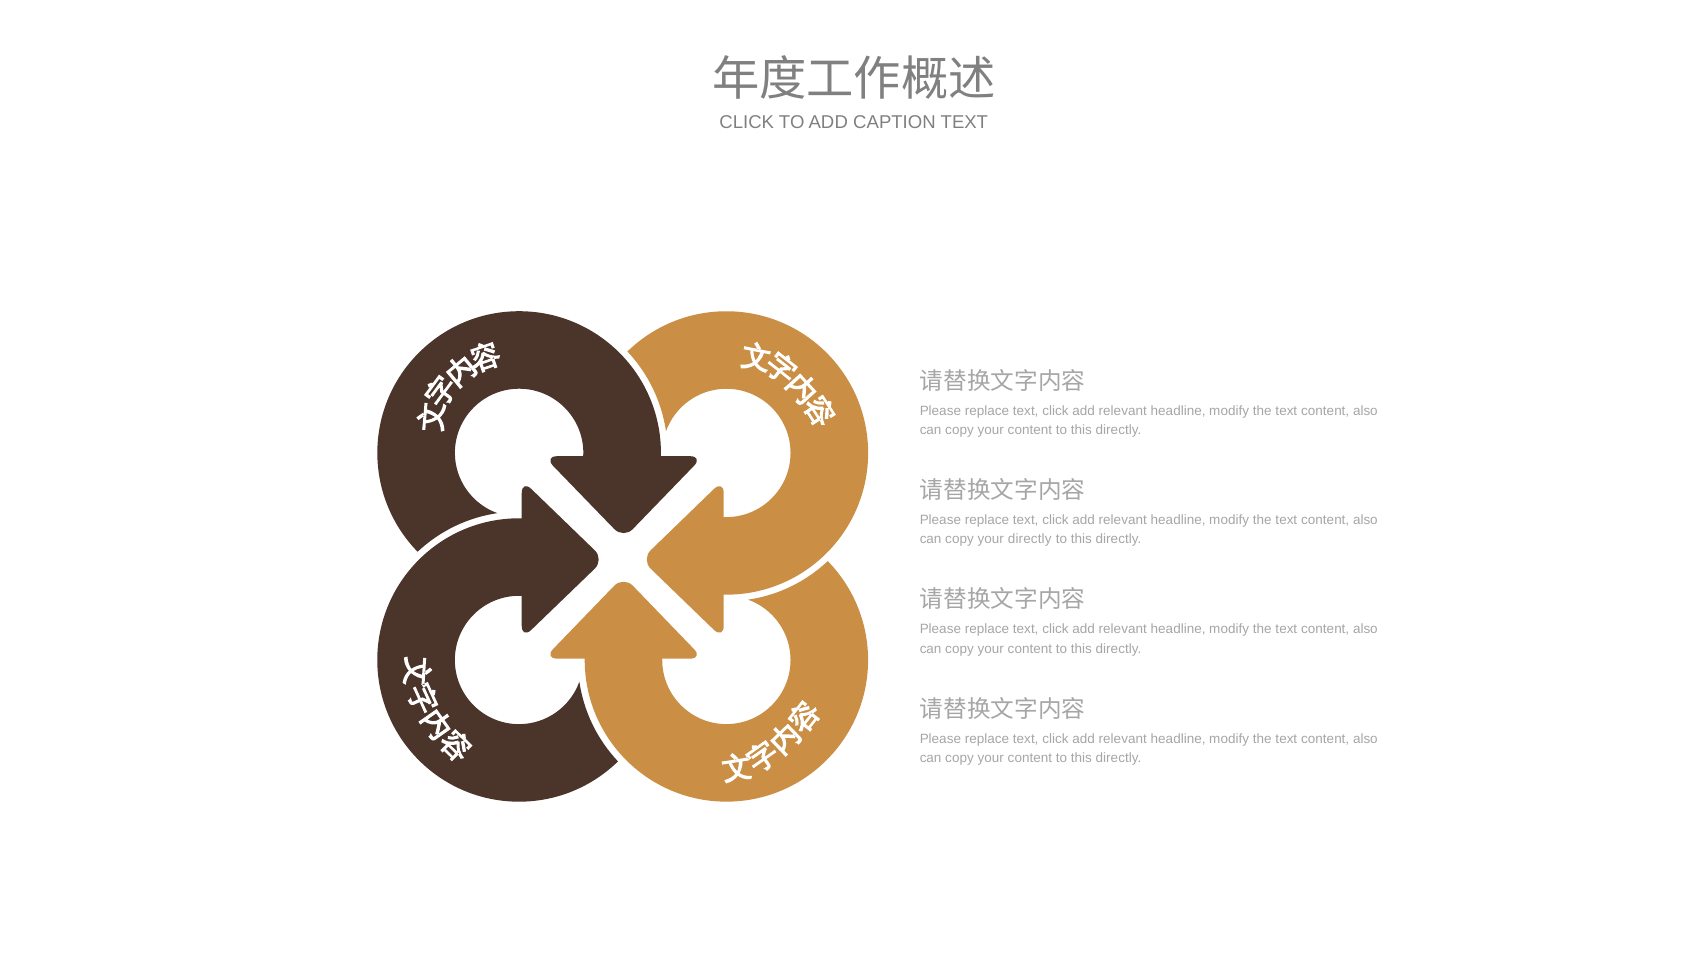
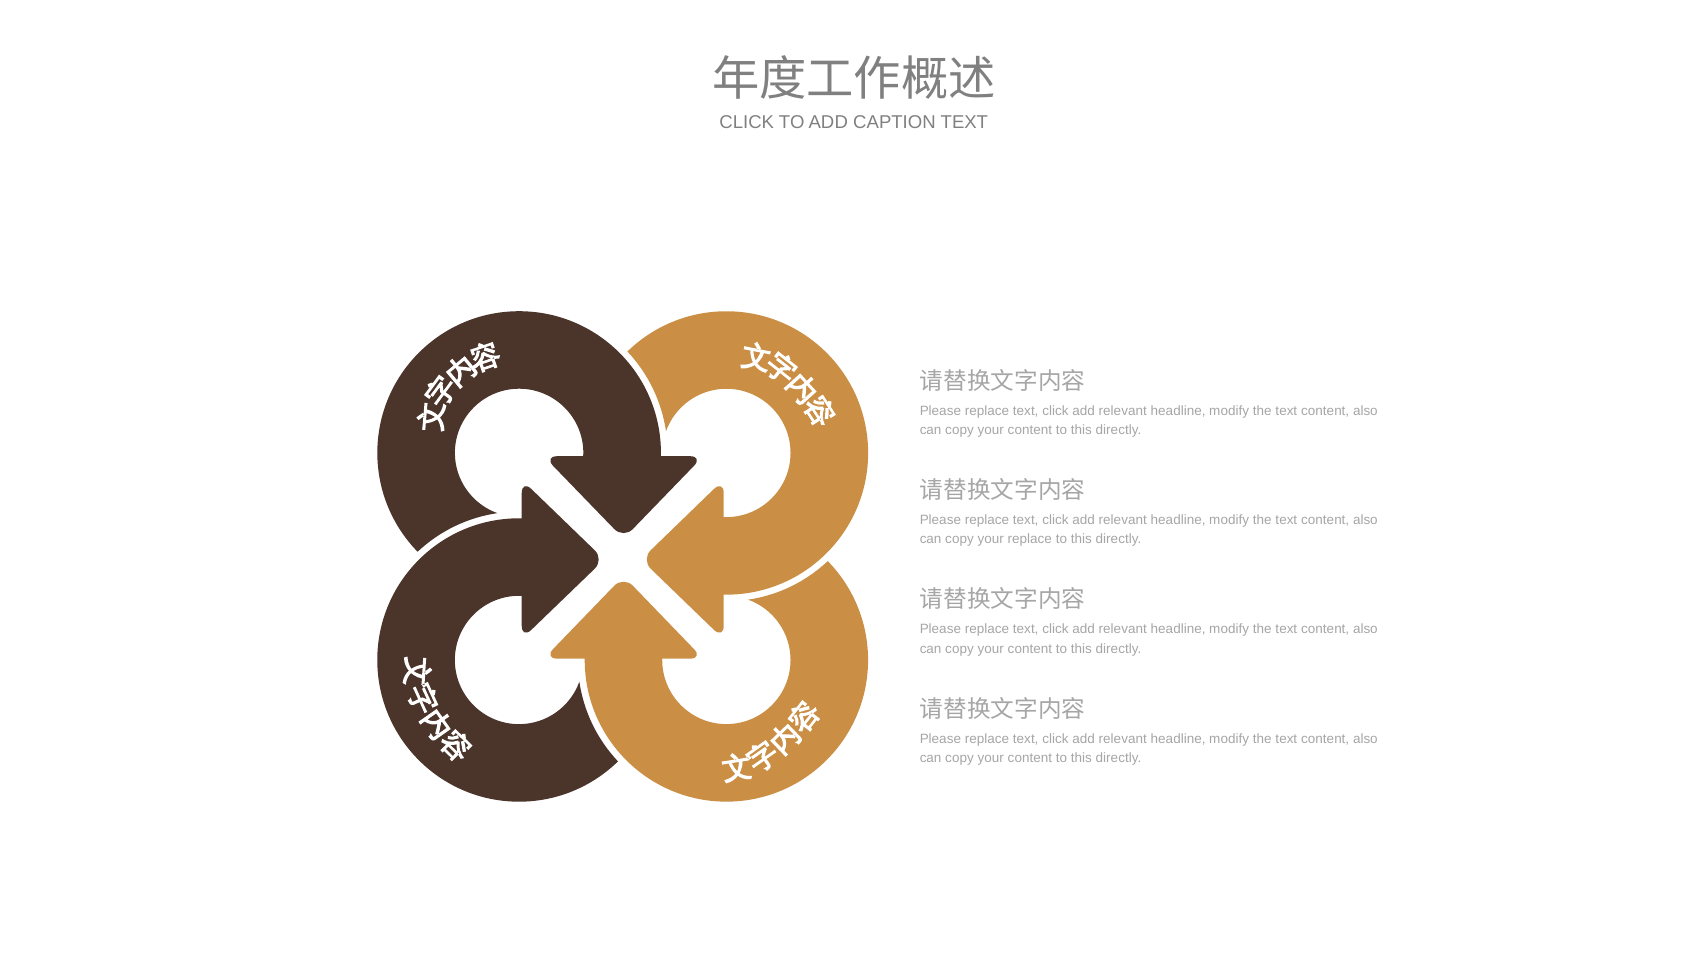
your directly: directly -> replace (1030, 540)
